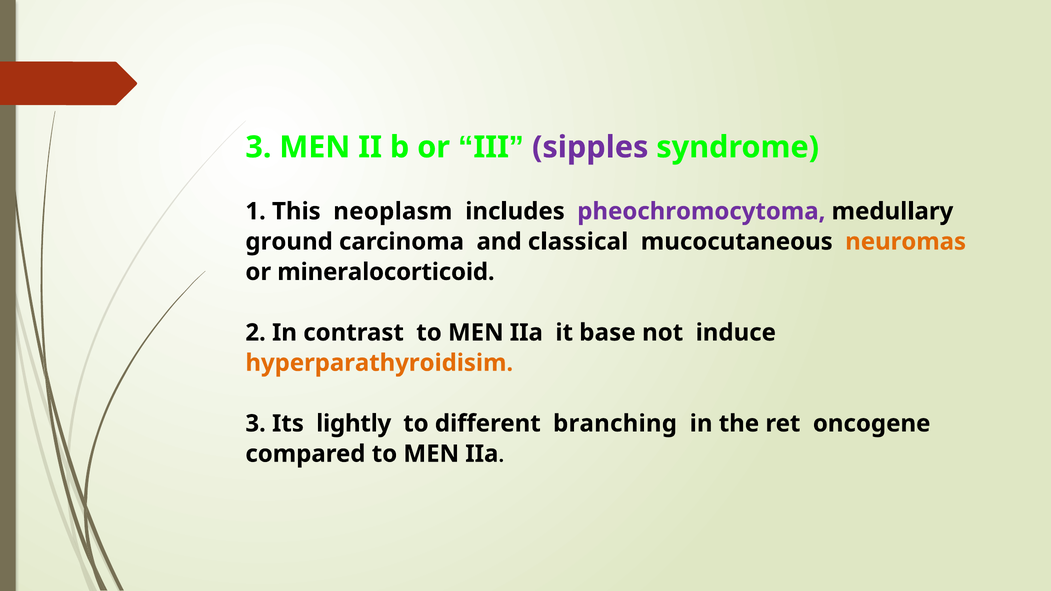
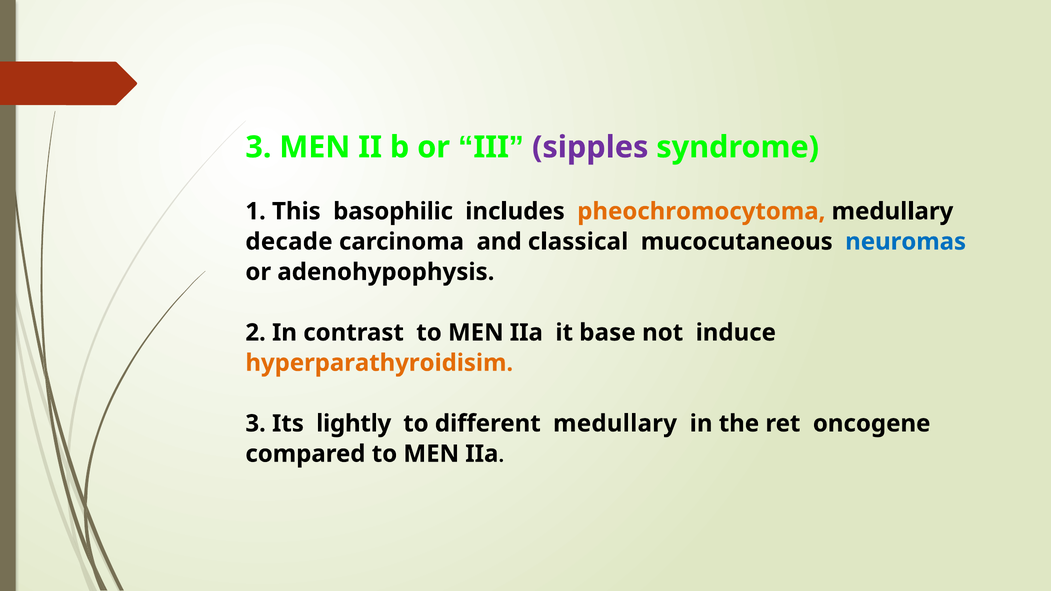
neoplasm: neoplasm -> basophilic (393, 211)
pheochromocytoma colour: purple -> orange (701, 211)
ground: ground -> decade (289, 242)
neuromas colour: orange -> blue (906, 242)
mineralocorticoid: mineralocorticoid -> adenohypophysis (386, 272)
different branching: branching -> medullary (615, 424)
